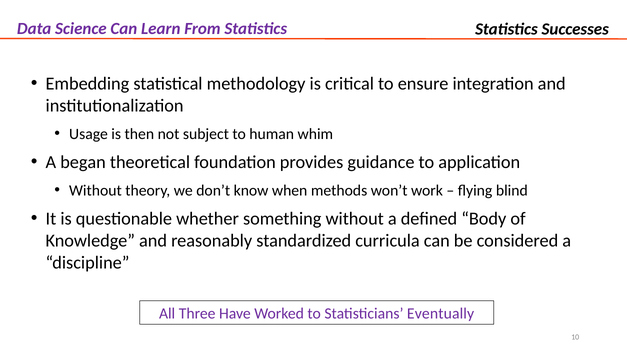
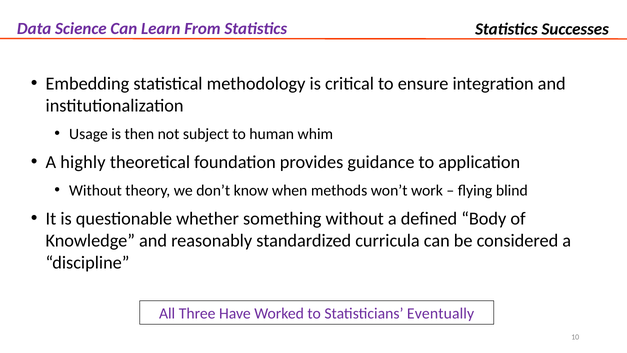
began: began -> highly (83, 162)
